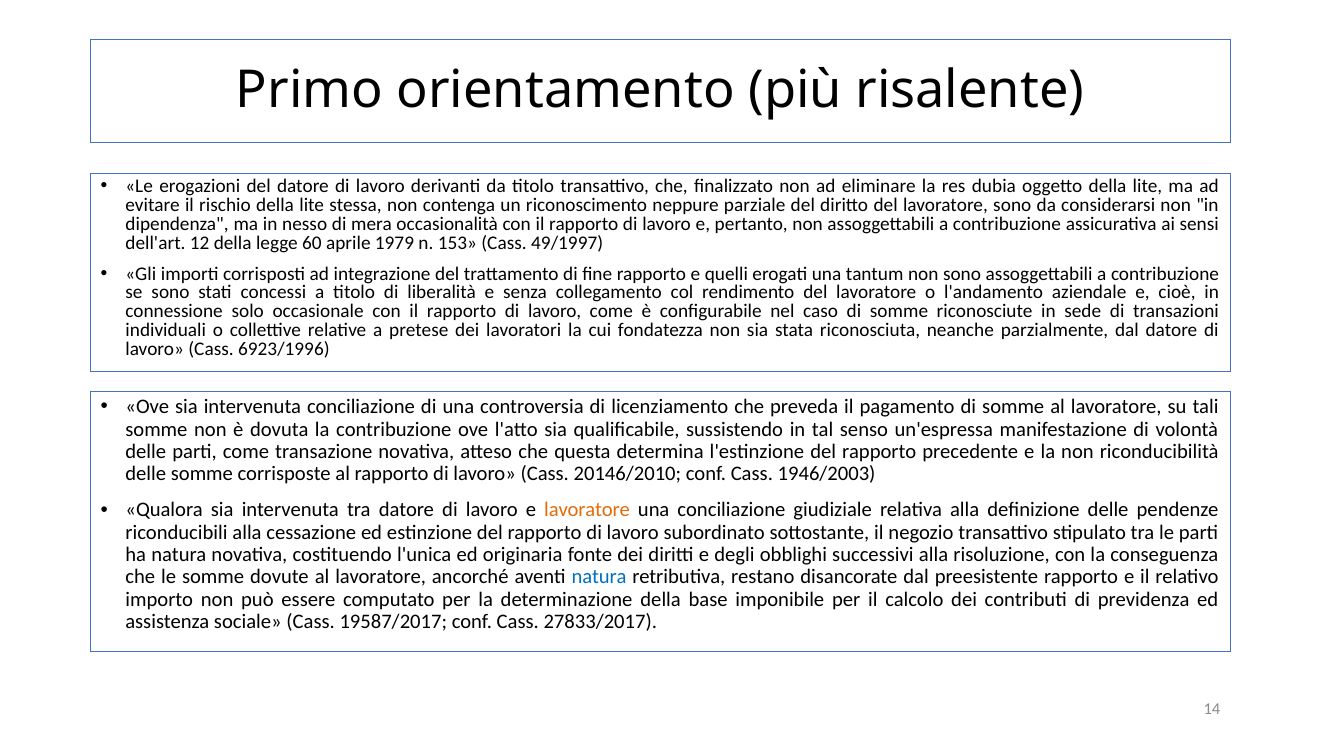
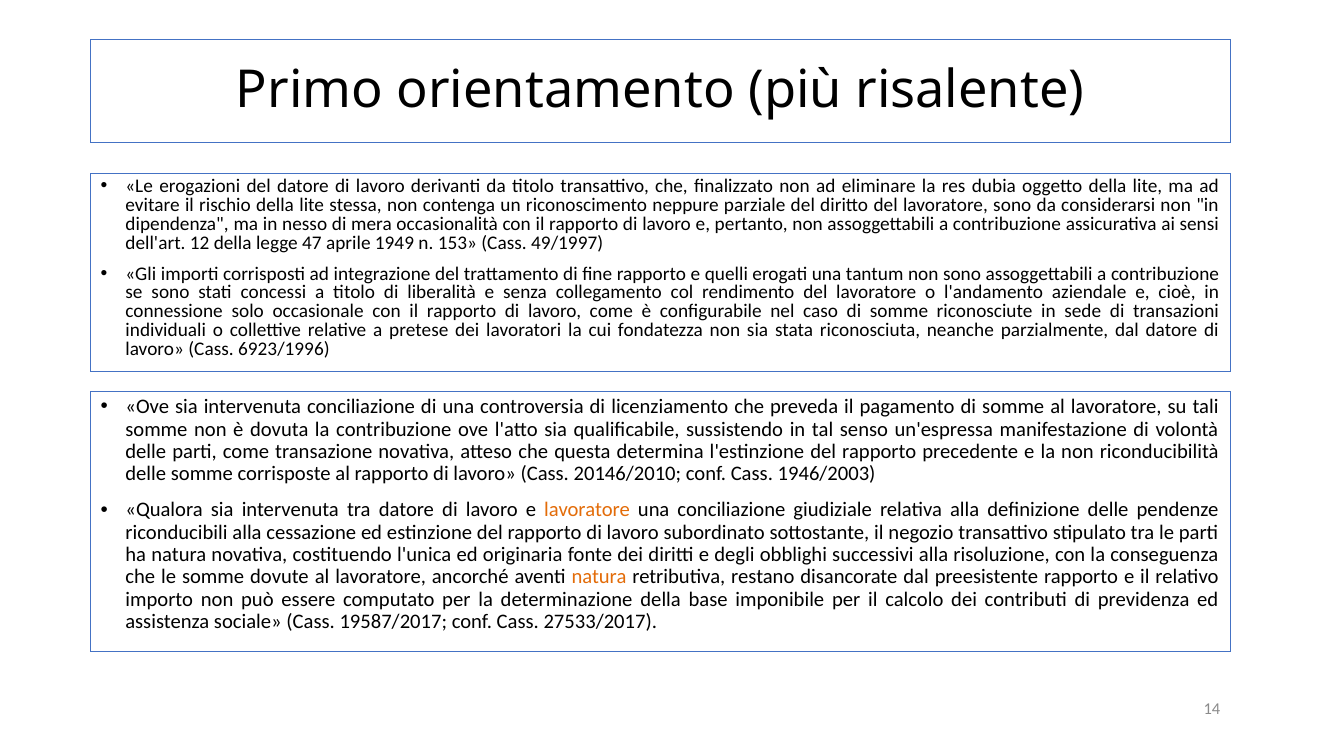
60: 60 -> 47 (312, 243)
1979: 1979 -> 1949 (394, 243)
natura colour: blue -> orange (599, 577)
27833/2017: 27833/2017 -> 27533/2017 (600, 622)
